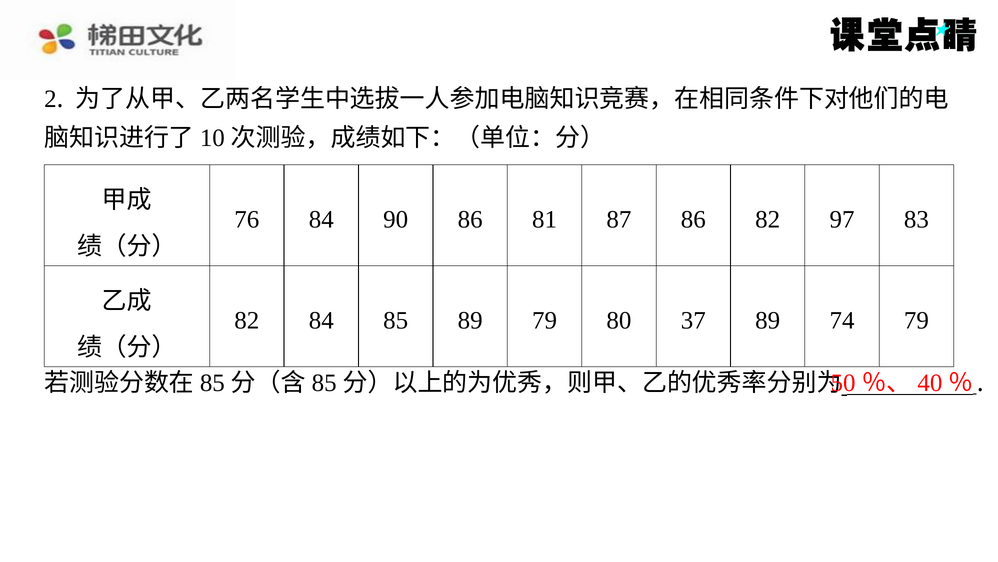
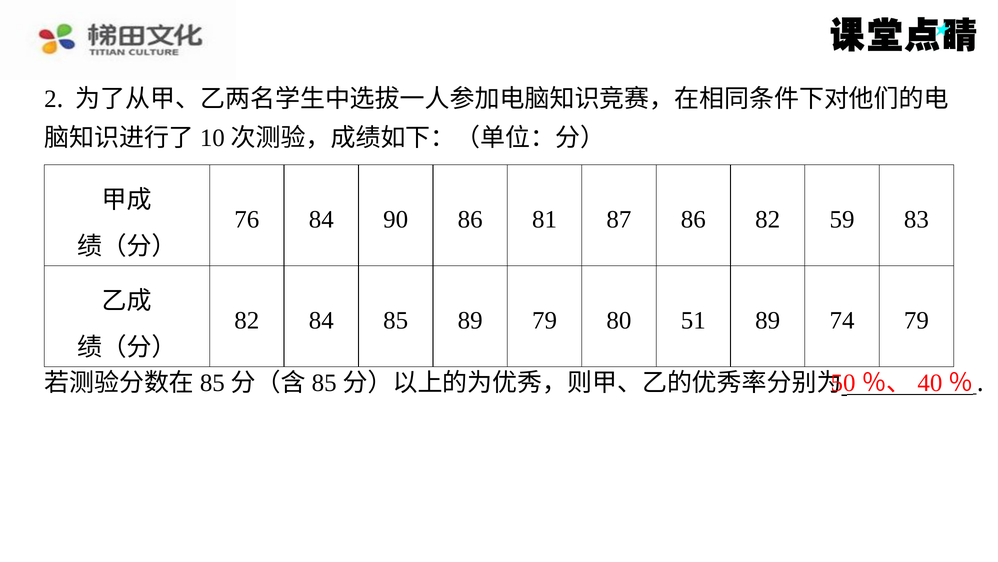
97: 97 -> 59 (842, 219)
37: 37 -> 51 (693, 320)
